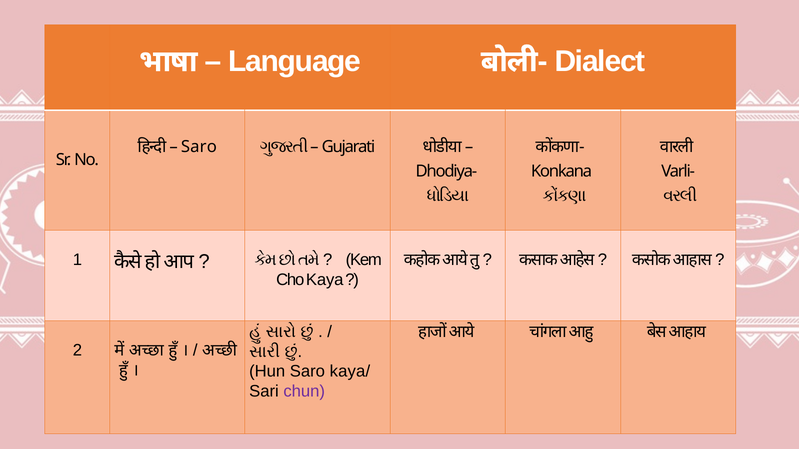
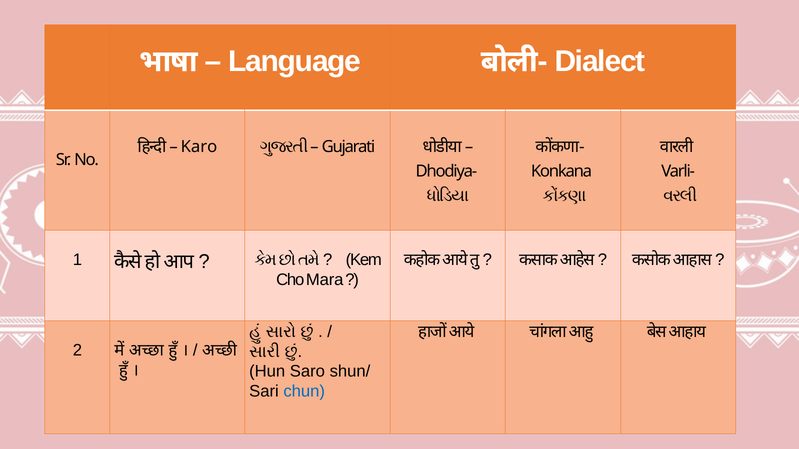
Saro: Saro -> Karo (199, 147)
Kaya: Kaya -> Mara (325, 280)
kaya/: kaya/ -> shun/ (350, 372)
chun colour: purple -> blue (304, 392)
